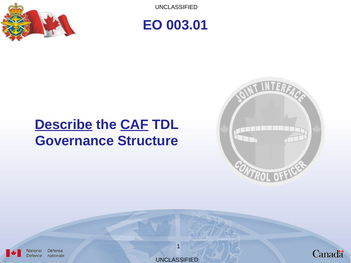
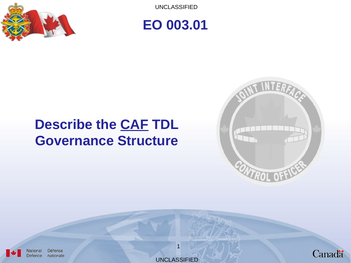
Describe underline: present -> none (64, 125)
